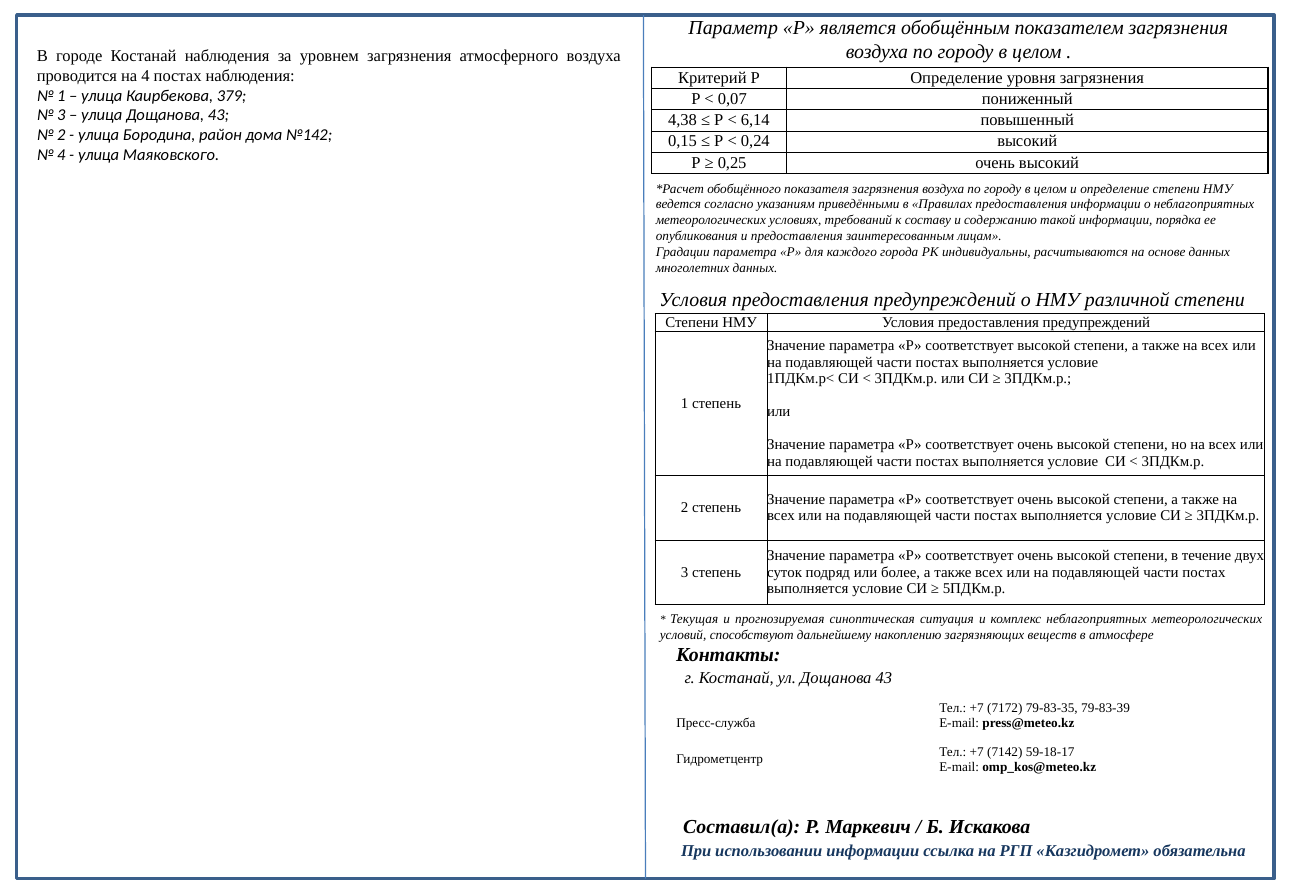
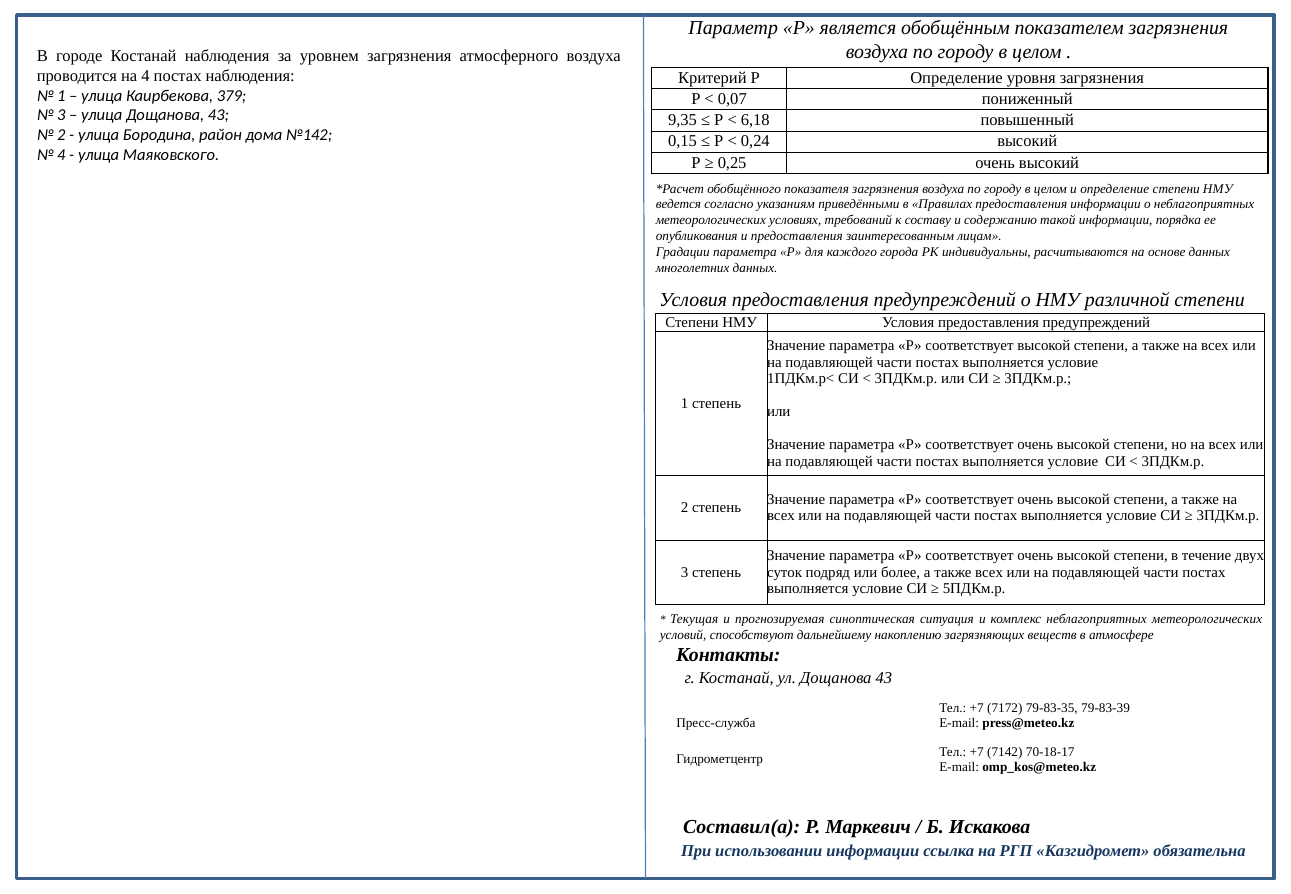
4,38: 4,38 -> 9,35 (683, 120)
6,14: 6,14 -> 6,18 (755, 120)
59-18-17: 59-18-17 -> 70-18-17 (1050, 752)
